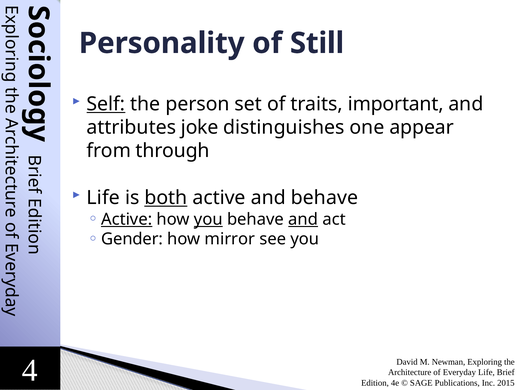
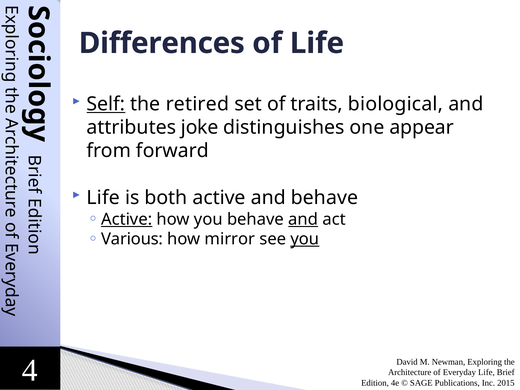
Personality: Personality -> Differences (162, 43)
of Still: Still -> Life (317, 43)
person: person -> retired (197, 104)
important: important -> biological (396, 104)
through: through -> forward (172, 151)
both underline: present -> none (166, 198)
you underline: present -> none (208, 219)
Gender: Gender -> Various (132, 239)
you underline: none -> present (305, 239)
